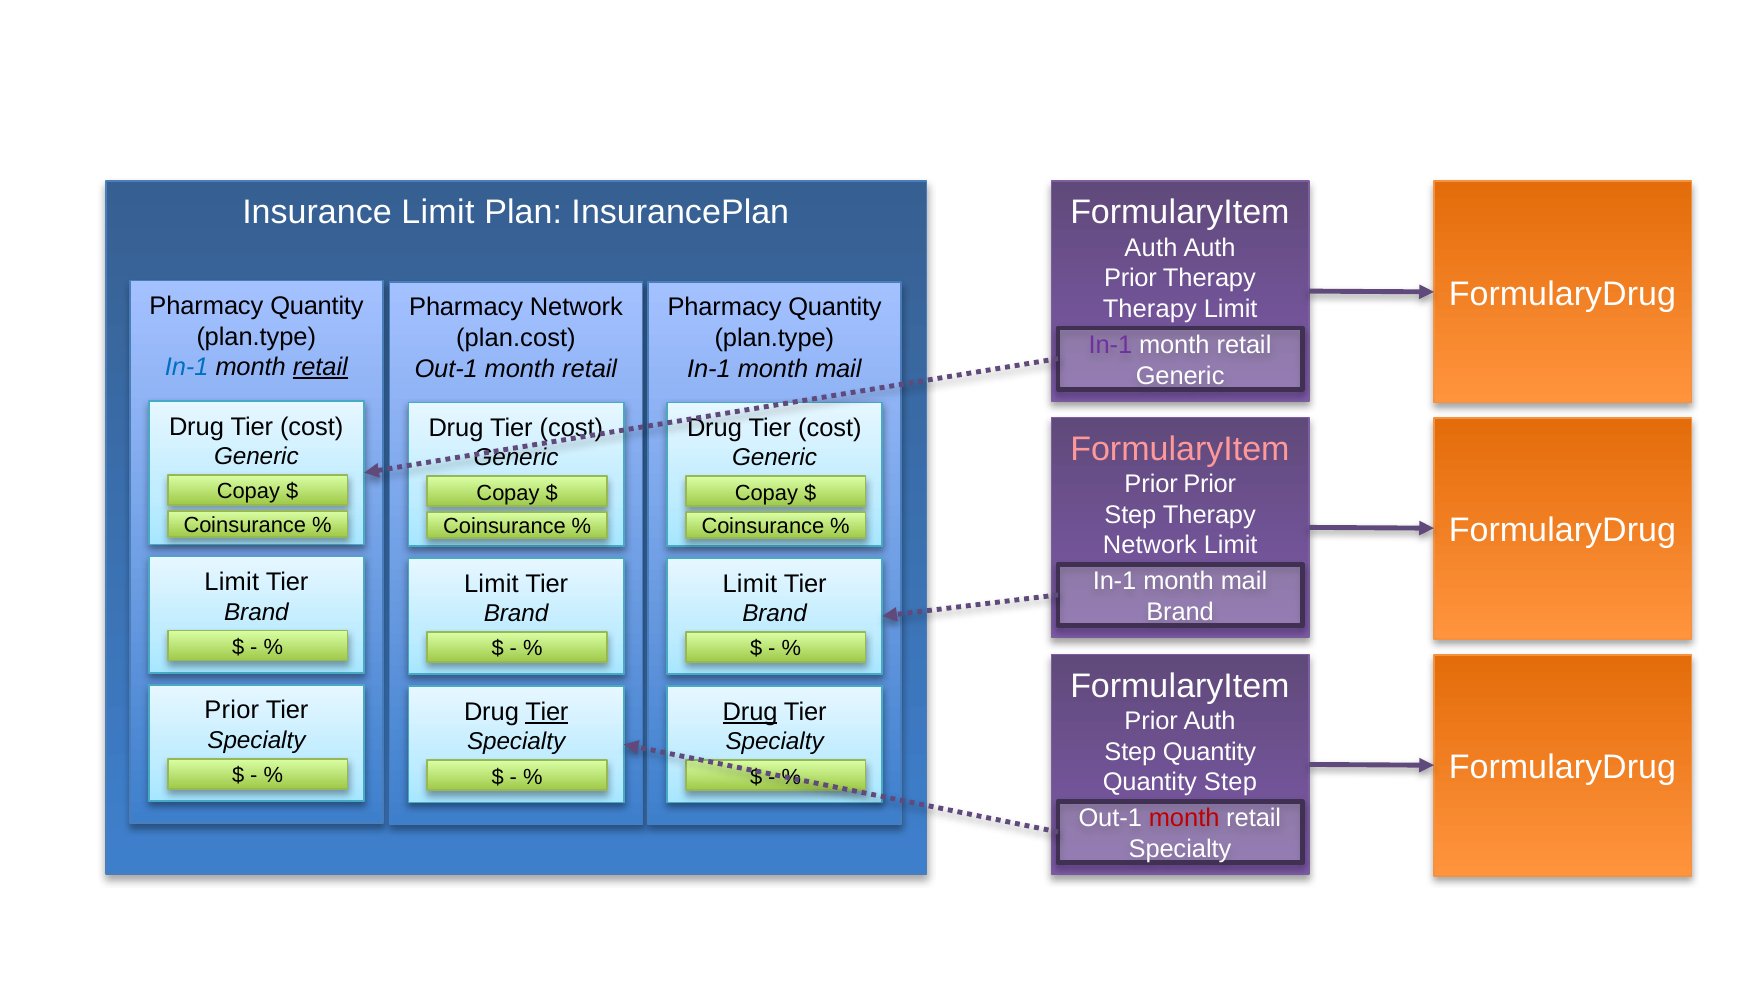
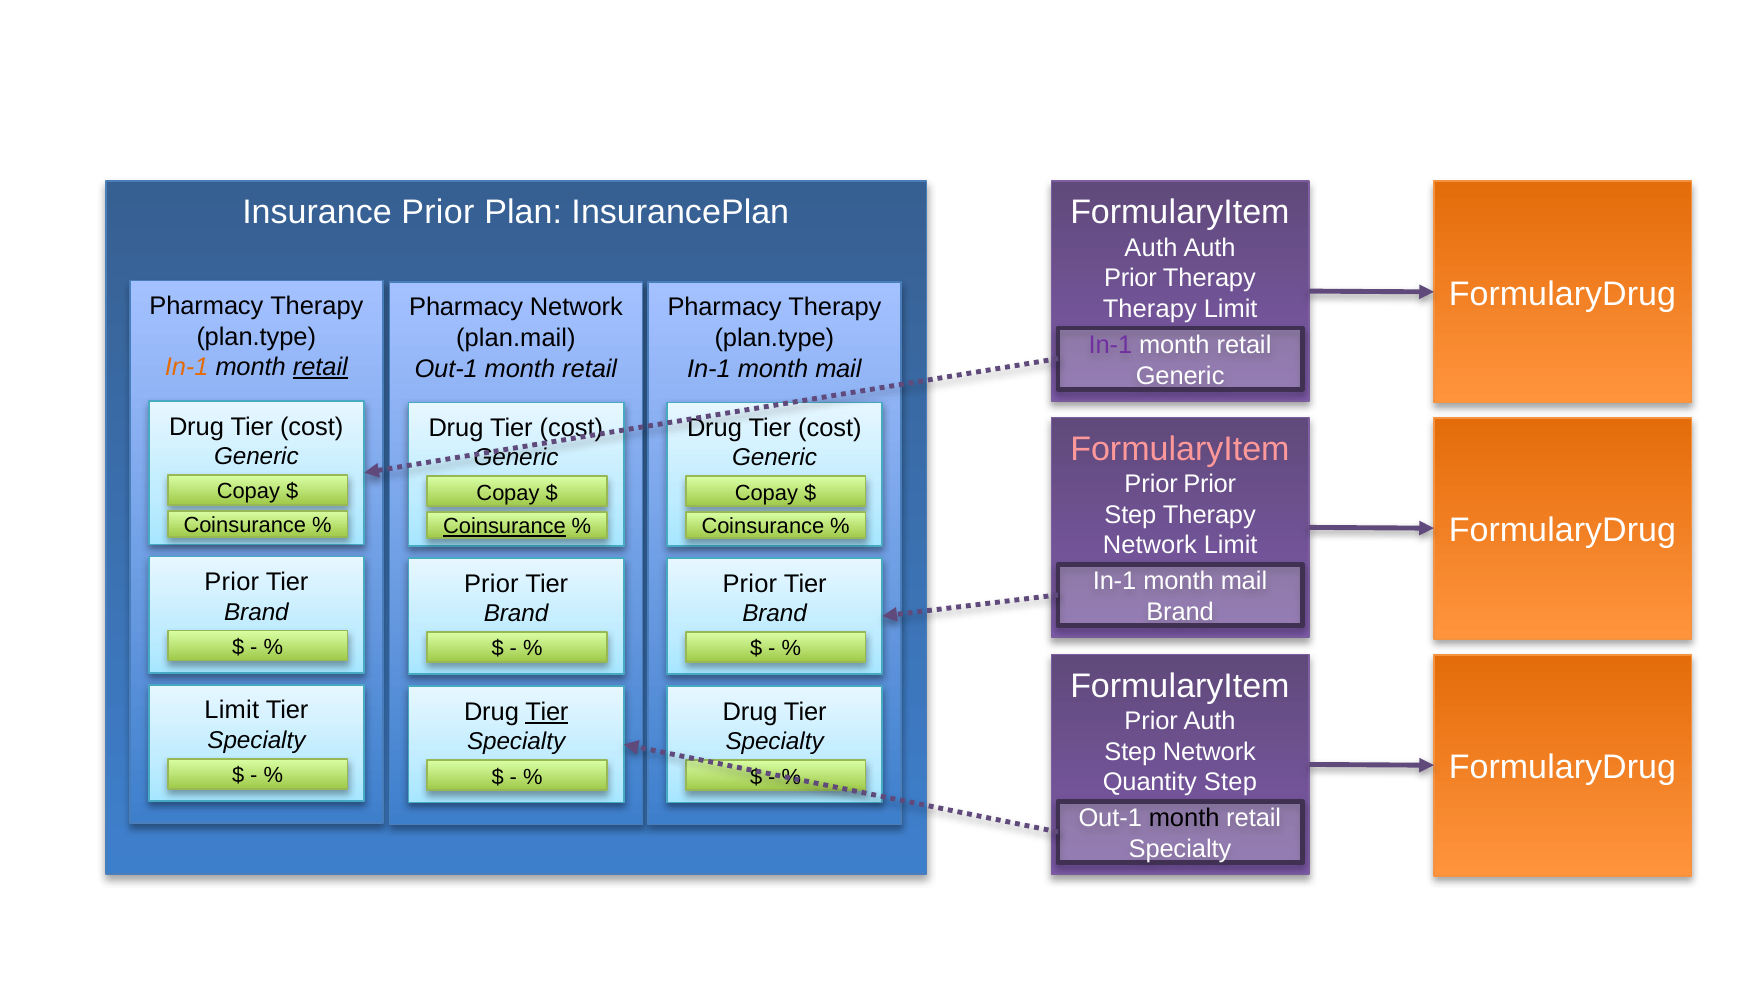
Insurance Limit: Limit -> Prior (438, 213)
Quantity: Quantity -> Therapy (317, 306)
Quantity: Quantity -> Therapy (835, 308)
plan.cost: plan.cost -> plan.mail (516, 338)
In-1 colour: blue -> orange (187, 367)
Coinsurance underline: none -> present (504, 527)
Limit: Limit -> Prior (232, 582)
Limit: Limit -> Prior (491, 584)
Limit: Limit -> Prior (750, 584)
Prior: Prior -> Limit (232, 710)
Drug underline: present -> none (750, 712)
Step Quantity: Quantity -> Network (1209, 752)
month colour: red -> black (1184, 818)
